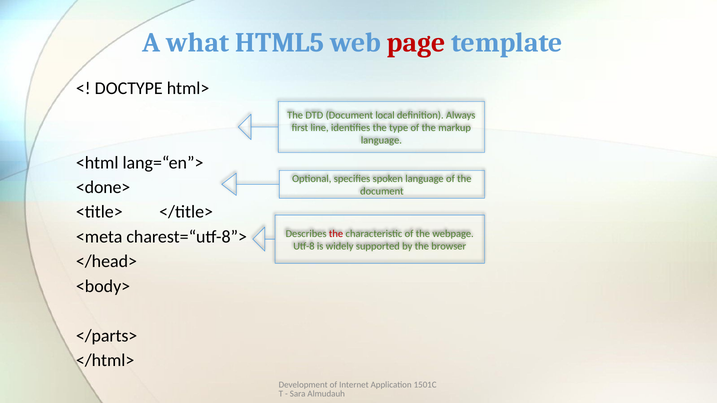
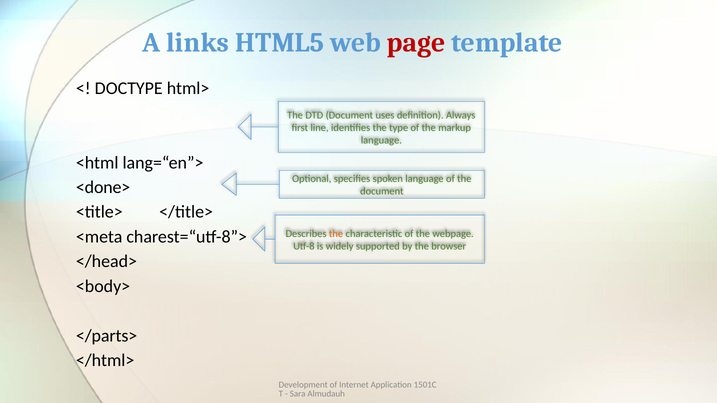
what: what -> links (198, 43)
local: local -> uses (385, 115)
the colour: red -> orange (336, 234)
